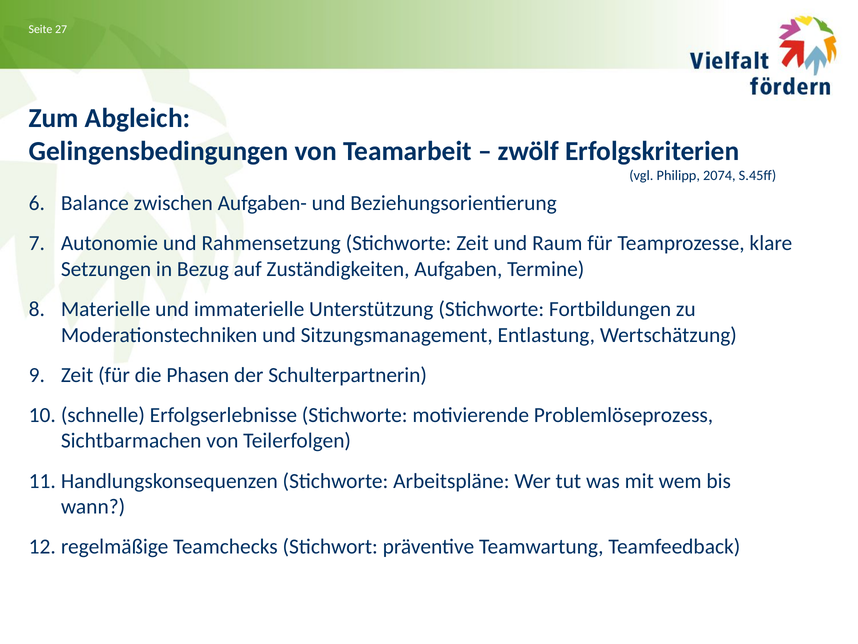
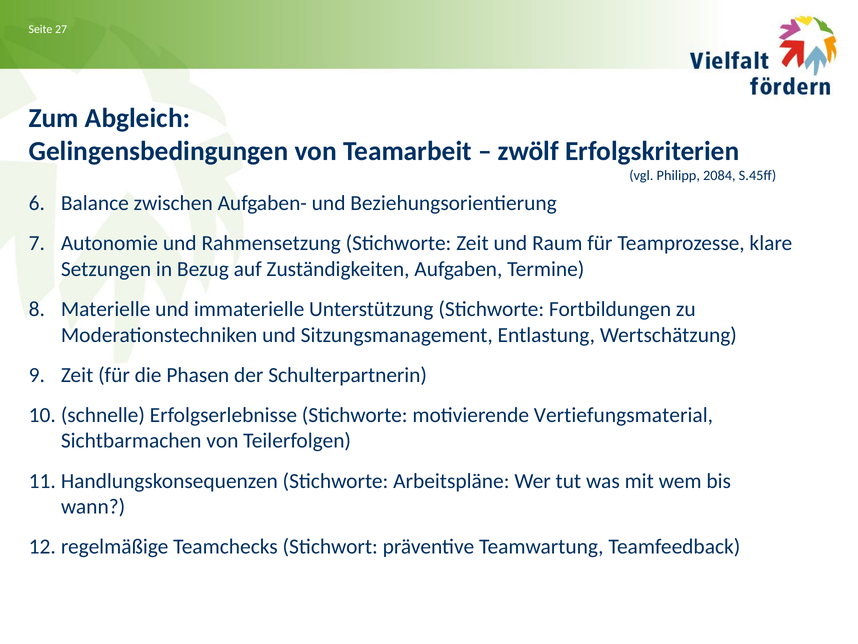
2074: 2074 -> 2084 (719, 175)
Problemlöseprozess: Problemlöseprozess -> Vertiefungsmaterial (623, 415)
